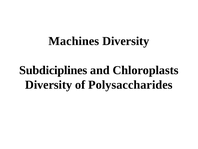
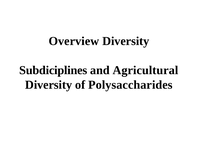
Machines: Machines -> Overview (74, 41)
Chloroplasts: Chloroplasts -> Agricultural (145, 70)
